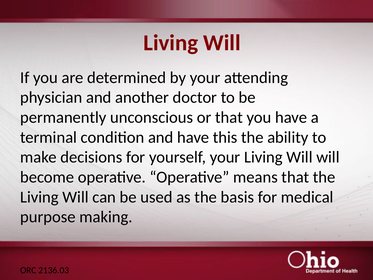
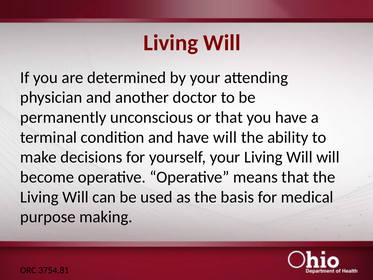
have this: this -> will (225, 137)
2136.03: 2136.03 -> 3754.81 (54, 270)
